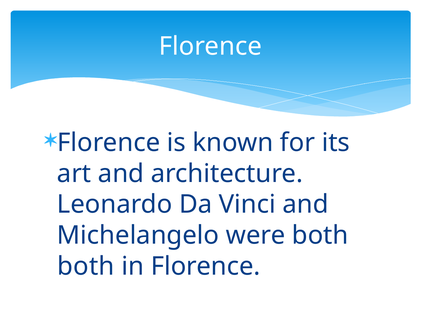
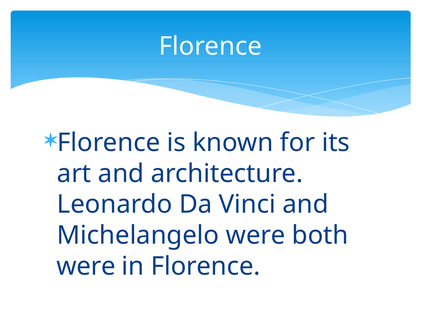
both: both -> were (86, 266)
